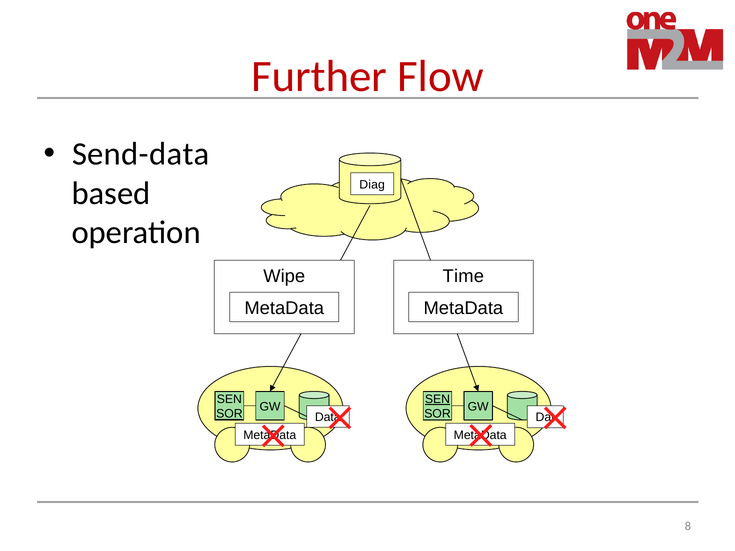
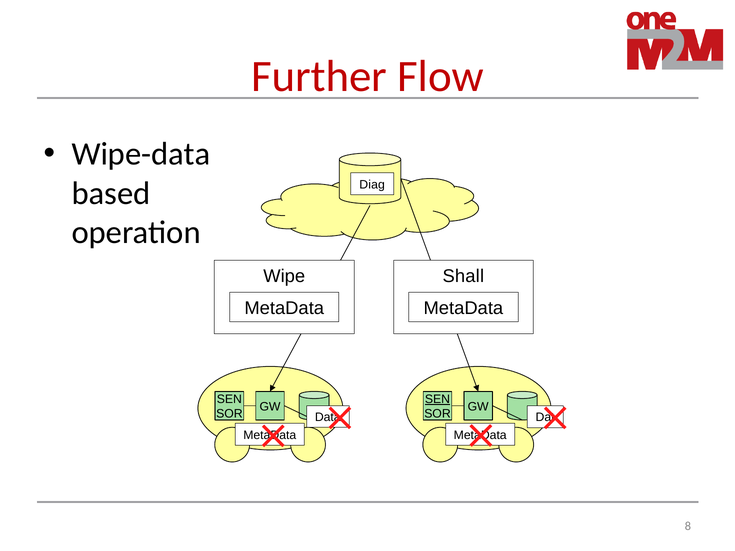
Send-data: Send-data -> Wipe-data (141, 154)
Time: Time -> Shall (463, 276)
SOR underline: present -> none (229, 414)
